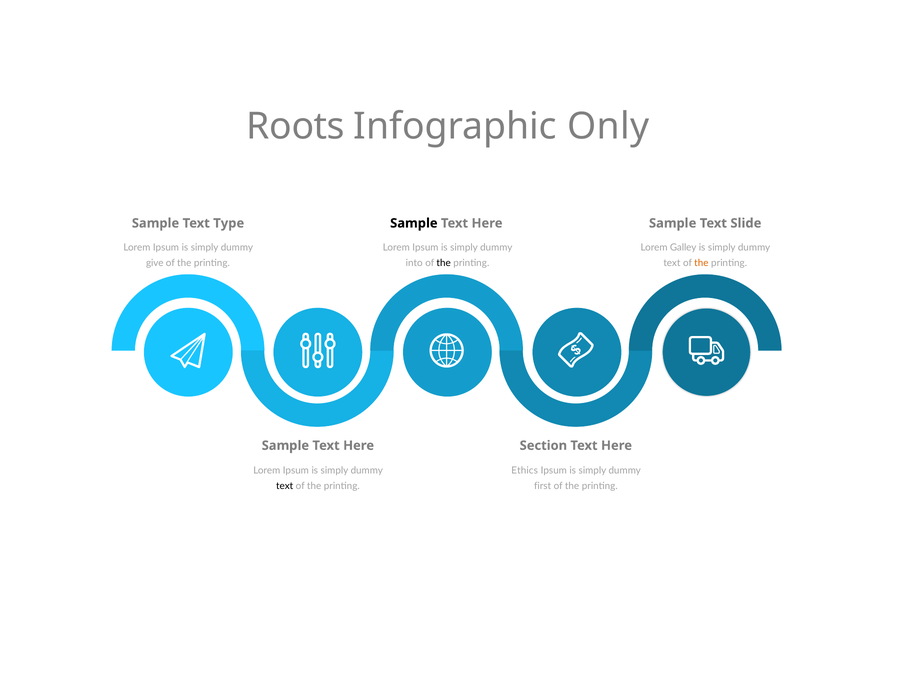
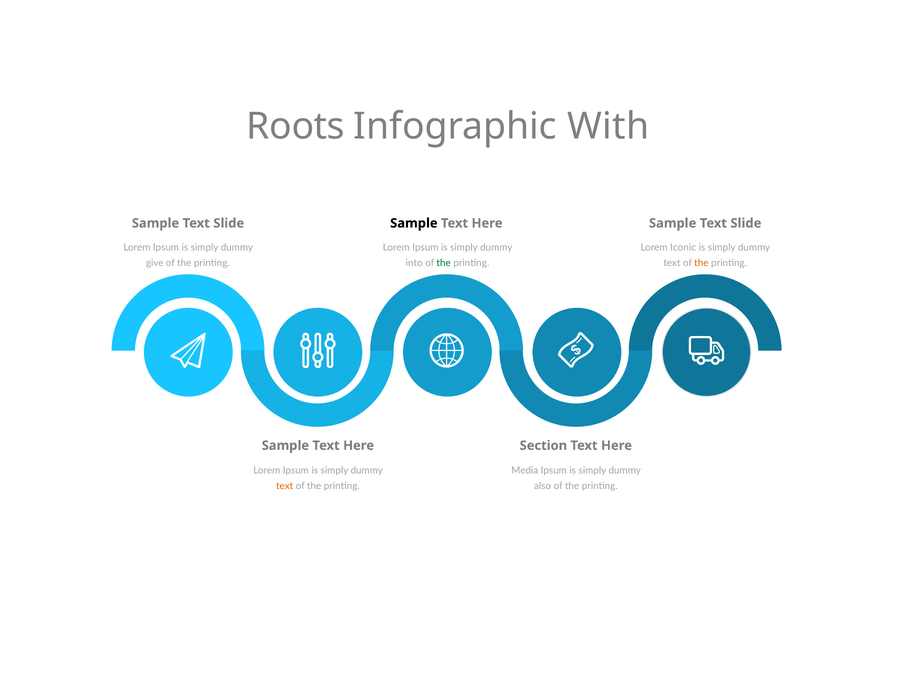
Only: Only -> With (608, 126)
Type: Type -> Slide (229, 223)
Galley: Galley -> Iconic (683, 248)
the colour: black -> green (444, 263)
Ethics: Ethics -> Media (525, 471)
text colour: black -> orange (285, 486)
first: first -> also (543, 486)
